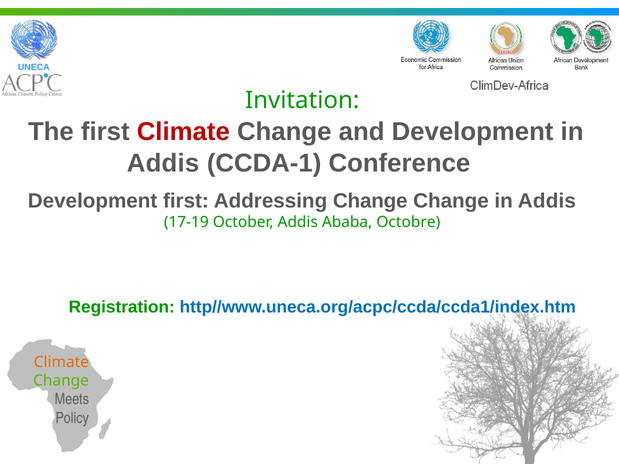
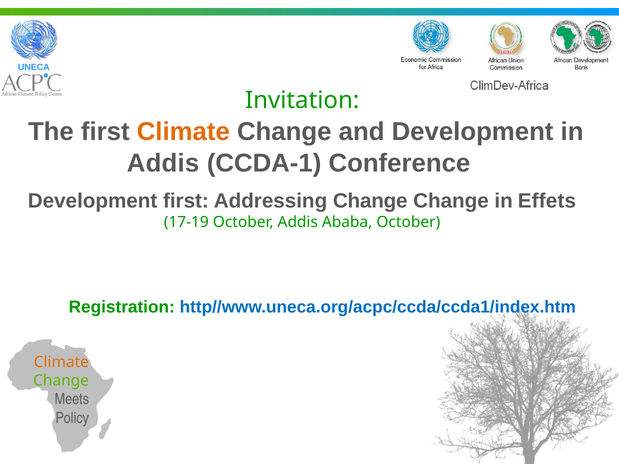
Climate colour: red -> orange (183, 132)
Change in Addis: Addis -> Effets (547, 201)
Ababa Octobre: Octobre -> October (408, 222)
